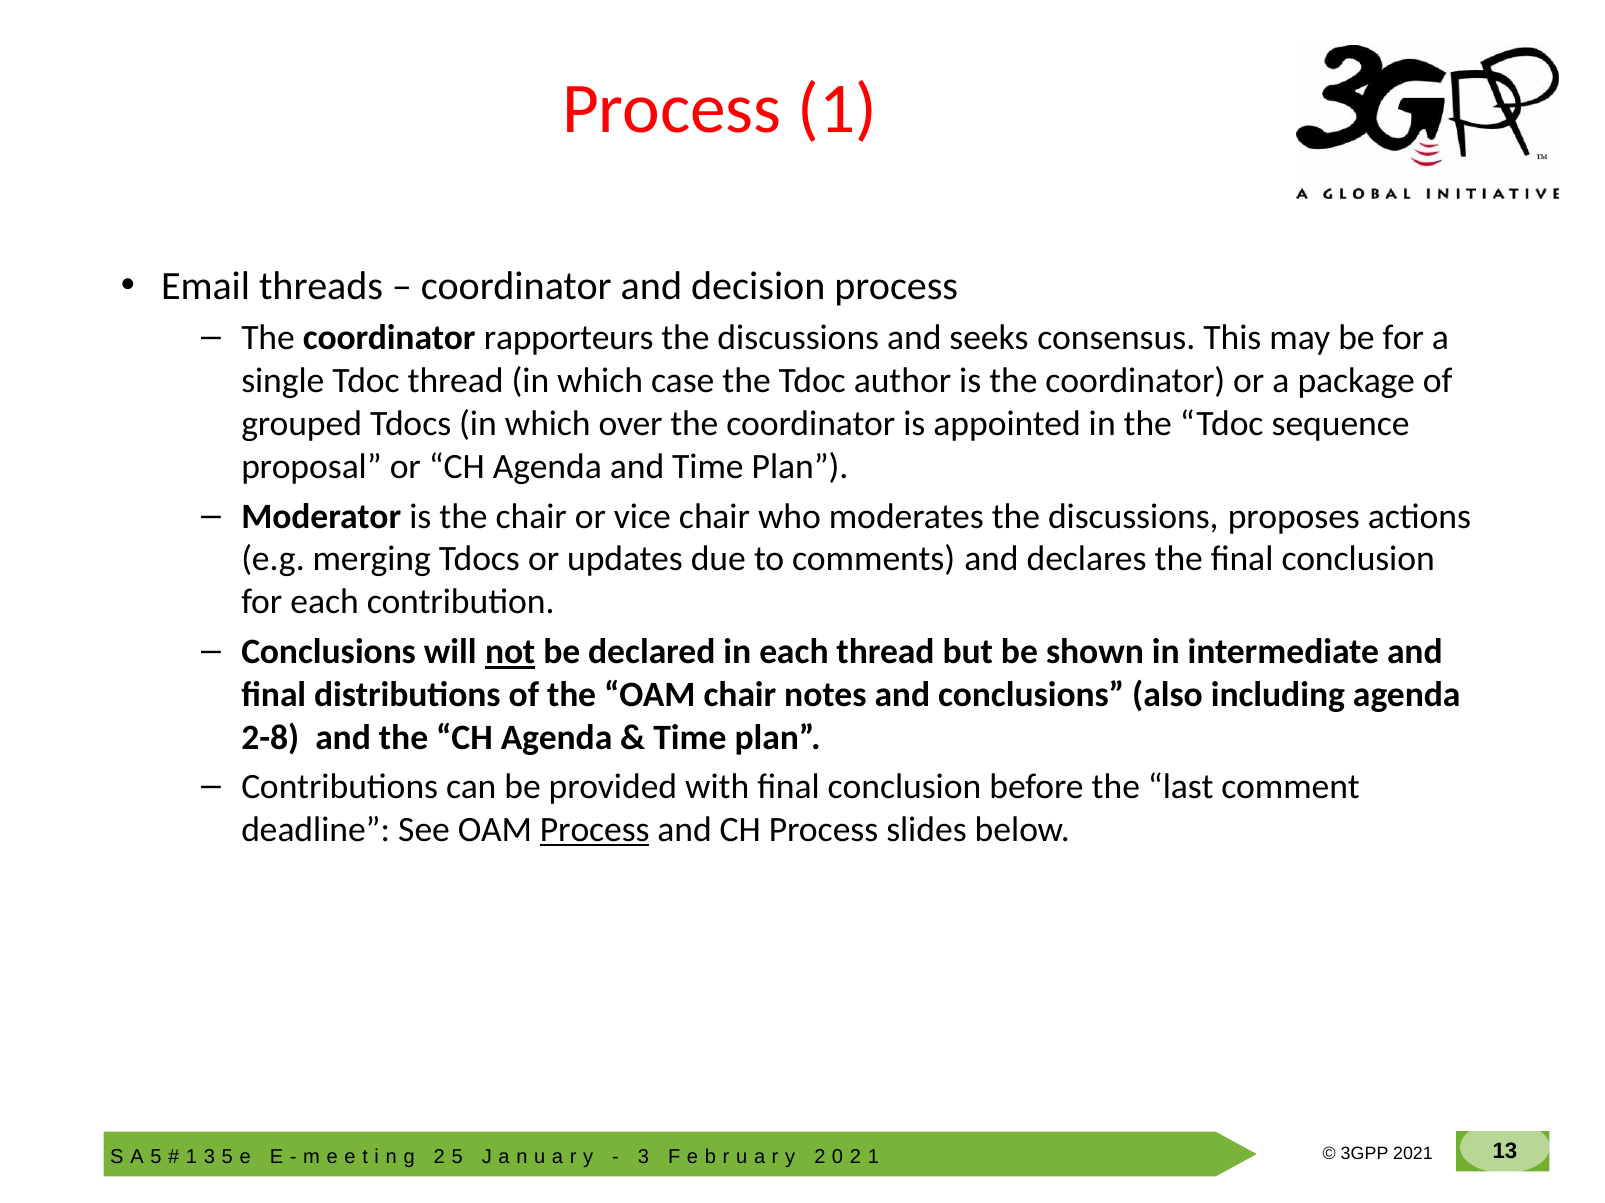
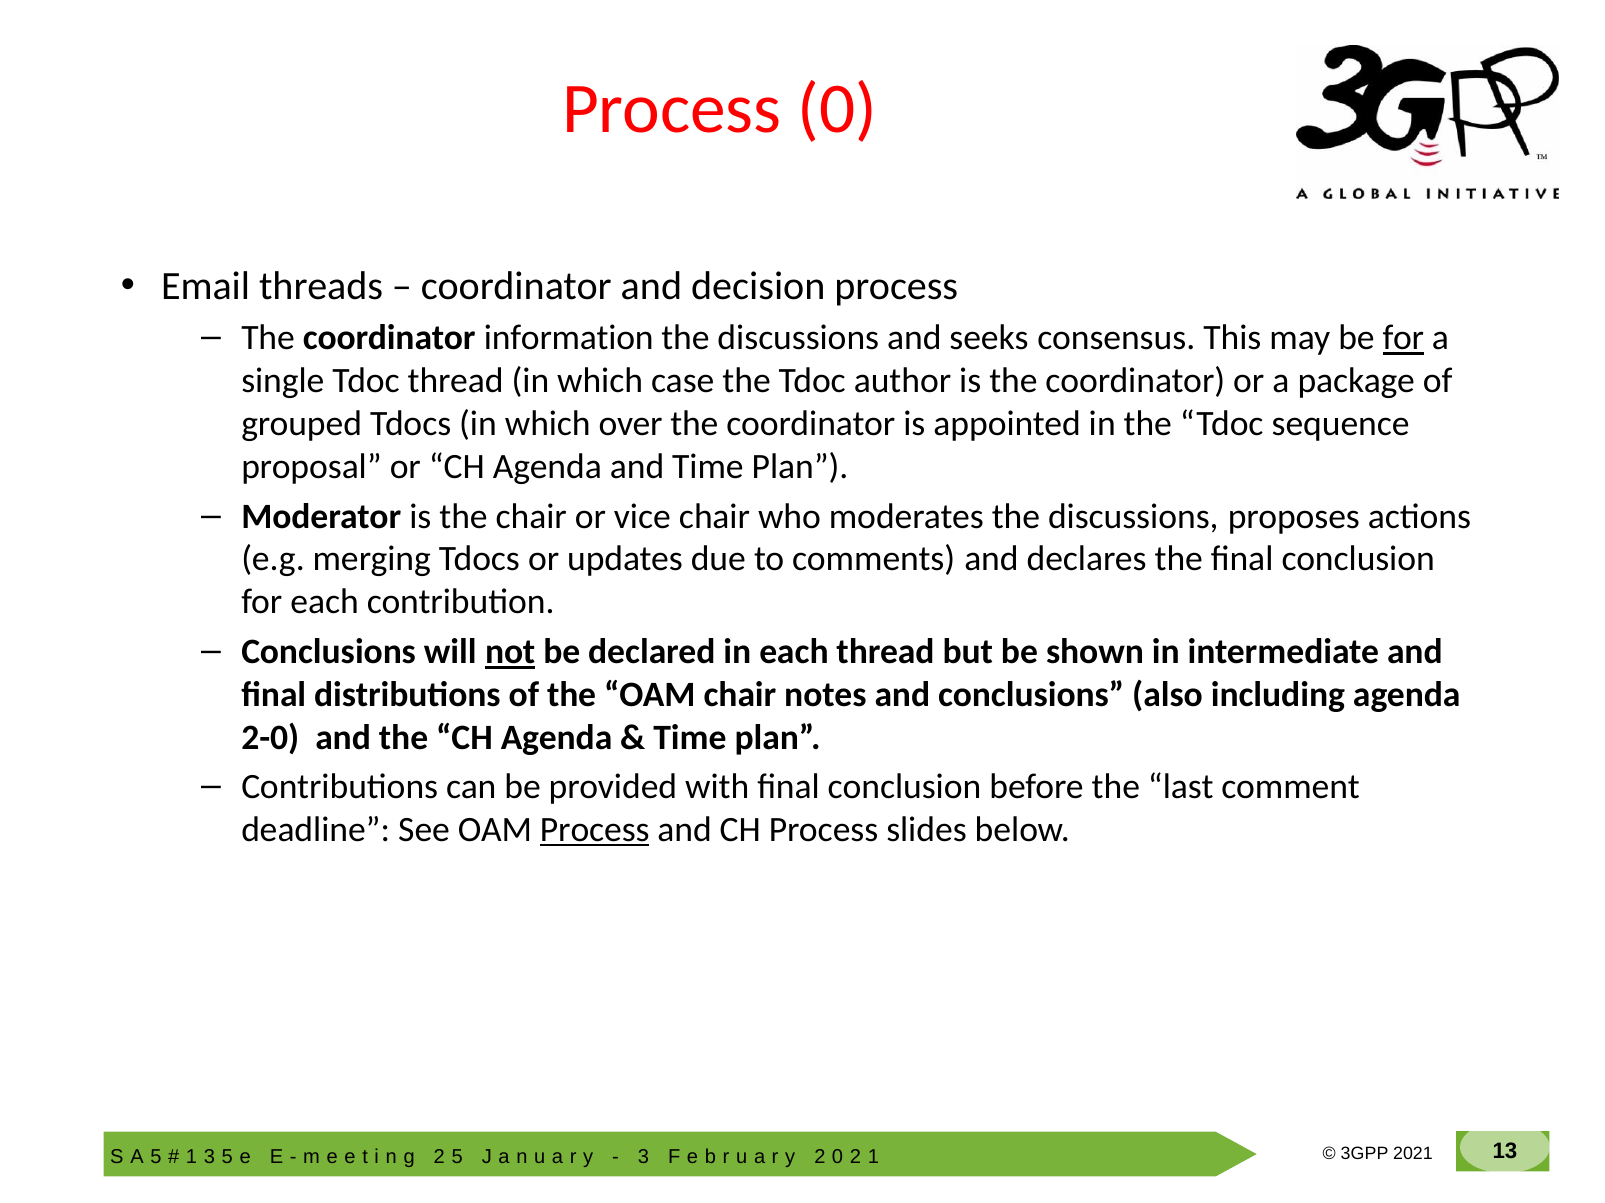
Process 1: 1 -> 0 (837, 109)
rapporteurs: rapporteurs -> information (569, 338)
for underline: none -> present (1403, 338)
2-8: 2-8 -> 2-0 (270, 738)
